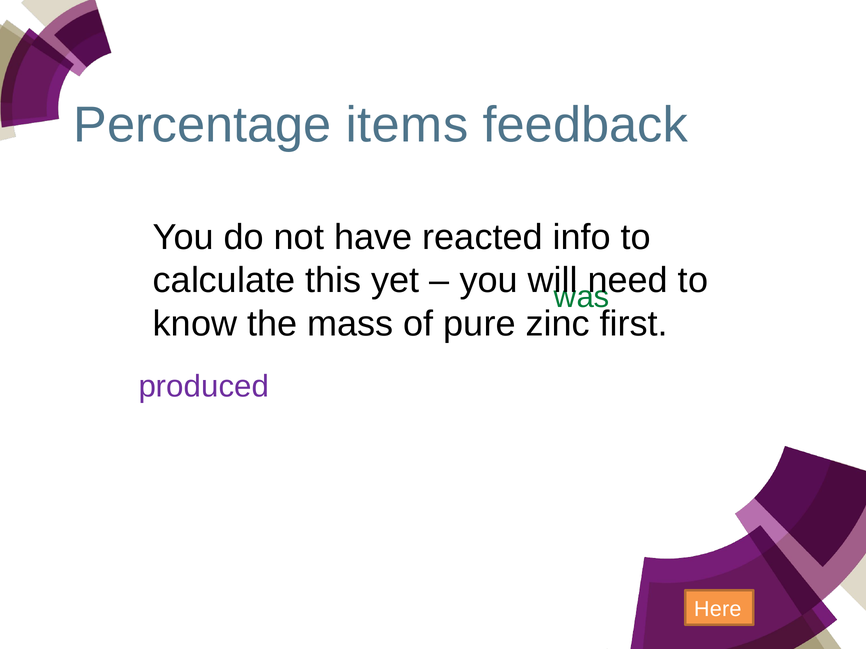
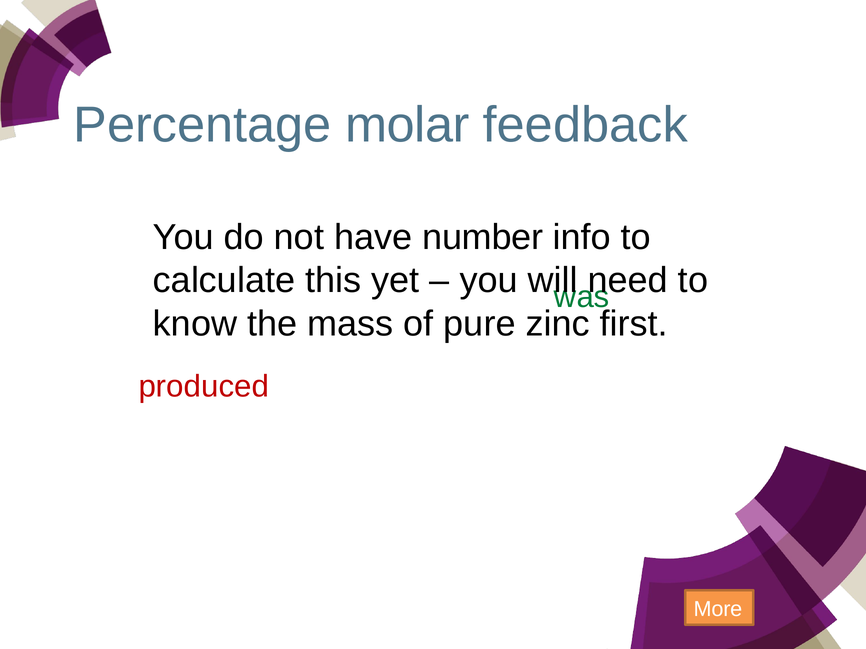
items: items -> molar (407, 125)
have reacted: reacted -> number (483, 237)
produced colour: purple -> red (204, 387)
Here: Here -> More (718, 609)
